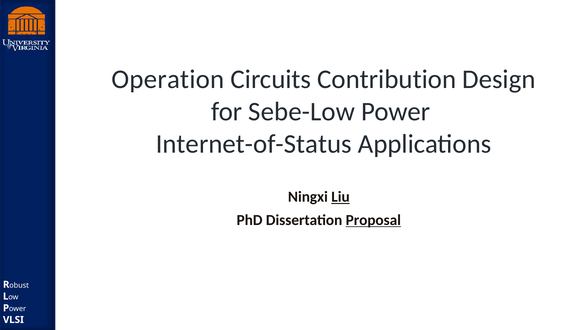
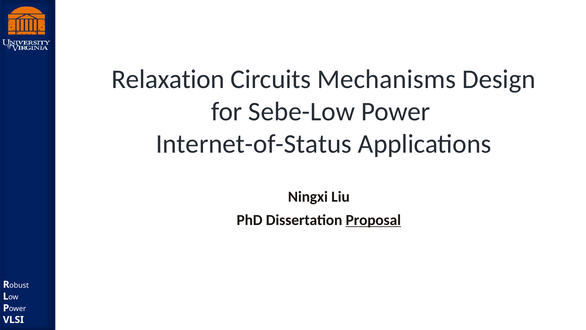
Operation: Operation -> Relaxation (168, 79)
Contribution: Contribution -> Mechanisms (387, 79)
Liu underline: present -> none (341, 197)
